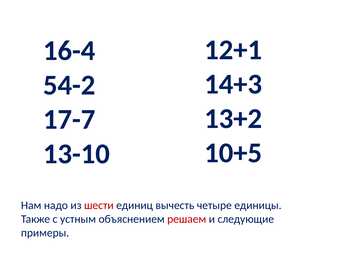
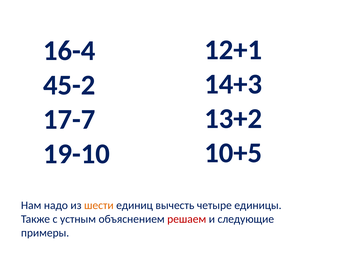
54-2: 54-2 -> 45-2 (69, 85)
13-10: 13-10 -> 19-10 (76, 154)
шести colour: red -> orange (99, 205)
